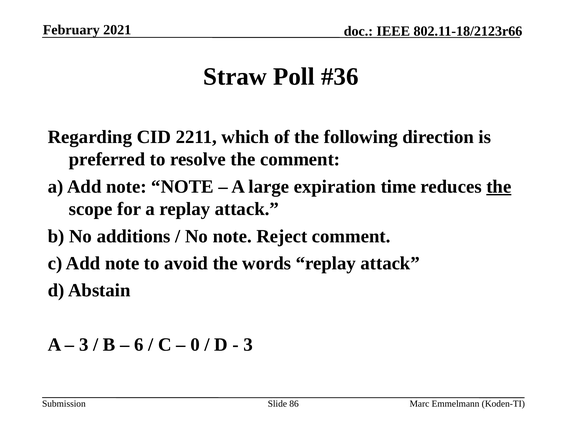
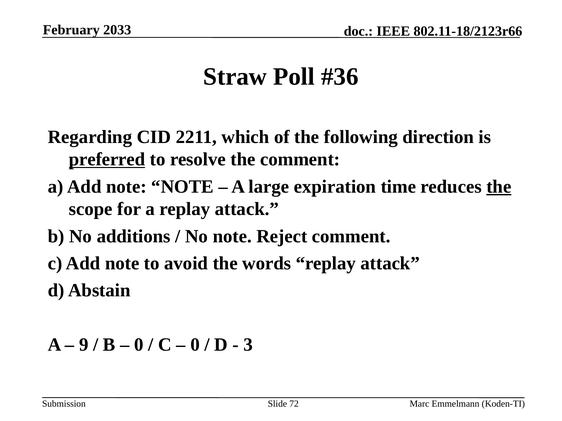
2021: 2021 -> 2033 (117, 30)
preferred underline: none -> present (107, 160)
3: 3 -> 9 (84, 345)
6: 6 -> 0 (139, 345)
86: 86 -> 72 (294, 404)
